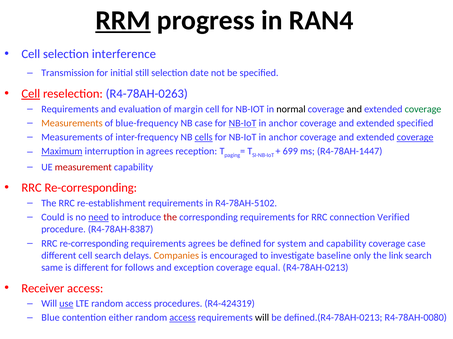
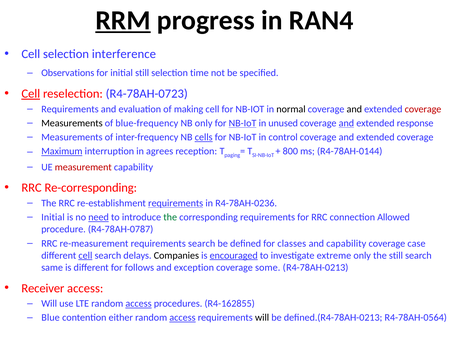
Transmission: Transmission -> Observations (68, 73)
date: date -> time (199, 73)
R4-78AH-0263: R4-78AH-0263 -> R4-78AH-0723 (147, 94)
margin: margin -> making (189, 109)
coverage colour: green -> red (423, 109)
Measurements colour: orange -> black (72, 123)
NB case: case -> only (204, 123)
anchor: anchor -> unused (283, 123)
and underline: none -> present (346, 123)
extended specified: specified -> response (415, 123)
anchor: anchor -> control (283, 138)
coverage underline: present -> none (415, 138)
699: 699 -> 800 (290, 152)
R4-78AH-1447: R4-78AH-1447 -> R4-78AH-0144 (350, 152)
requirements underline: none -> present (176, 204)
R4-78AH-5102: R4-78AH-5102 -> R4-78AH-0236 (246, 204)
Could: Could -> Initial (53, 218)
the colour: red -> green (170, 218)
Verified: Verified -> Allowed (394, 218)
R4-78AH-8387: R4-78AH-8387 -> R4-78AH-0787 (121, 230)
re-corresponding: re-corresponding -> re-measurement (94, 244)
requirements agrees: agrees -> search (202, 244)
system: system -> classes (292, 244)
cell underline: none -> present (85, 256)
Companies colour: orange -> black (176, 256)
encouraged underline: none -> present (234, 256)
baseline: baseline -> extreme (334, 256)
the link: link -> still (396, 256)
equal: equal -> some (268, 268)
use underline: present -> none (66, 304)
access underline: none -> present (139, 304)
R4-424319: R4-424319 -> R4-162855 (230, 304)
R4-78AH-0080: R4-78AH-0080 -> R4-78AH-0564 (416, 318)
